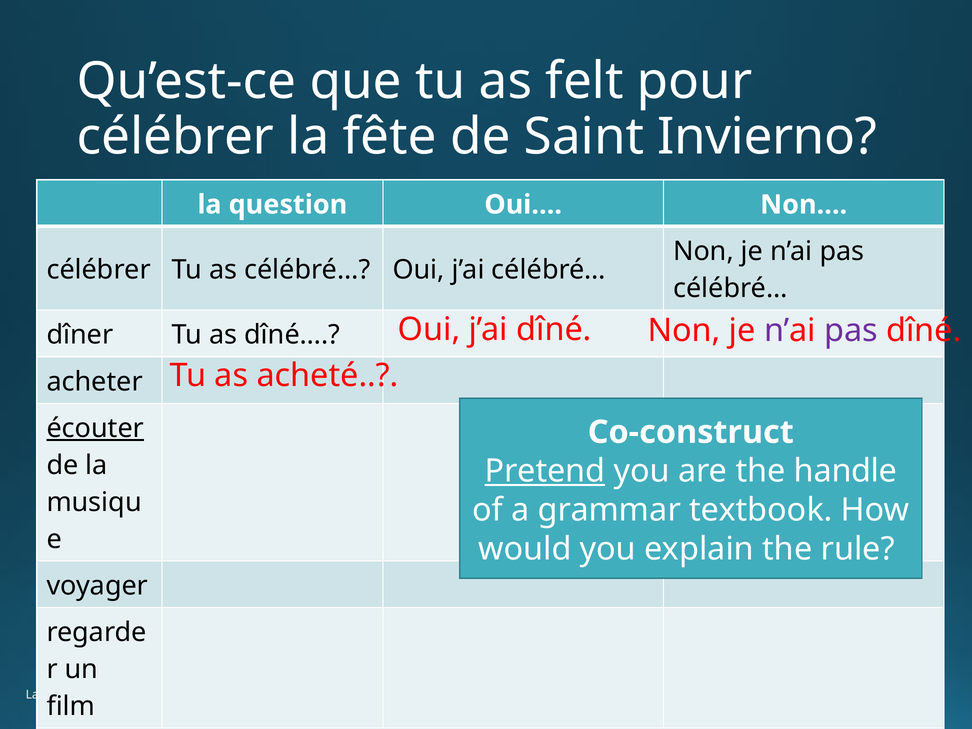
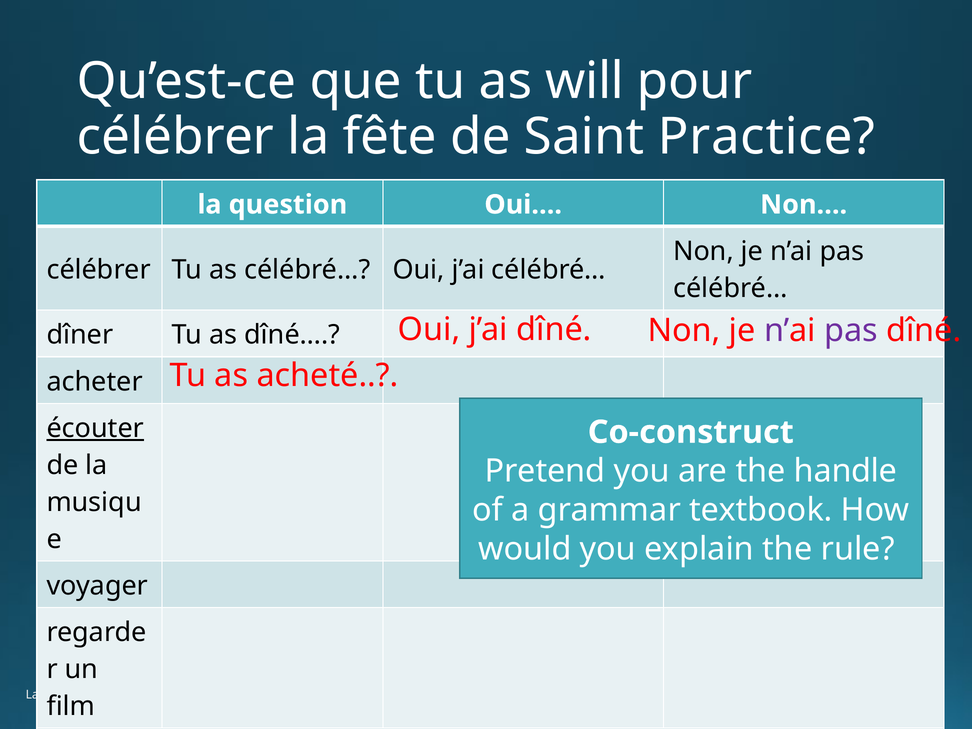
felt: felt -> will (585, 81)
Invierno: Invierno -> Practice (767, 137)
Pretend underline: present -> none (545, 471)
